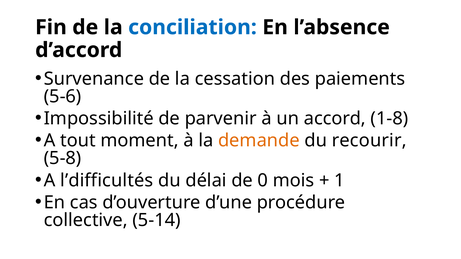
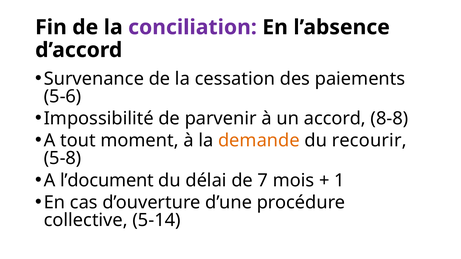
conciliation colour: blue -> purple (192, 27)
1-8: 1-8 -> 8-8 (389, 119)
l’difficultés: l’difficultés -> l’document (107, 181)
0: 0 -> 7 (263, 181)
